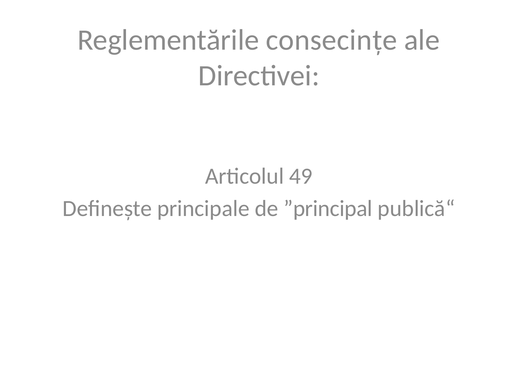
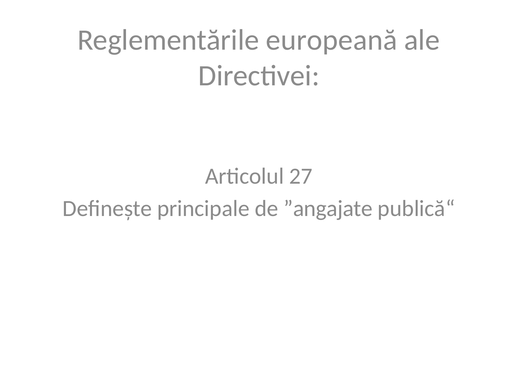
consecințe: consecințe -> europeană (332, 40)
49: 49 -> 27 (301, 176)
”principal: ”principal -> ”angajate (328, 209)
